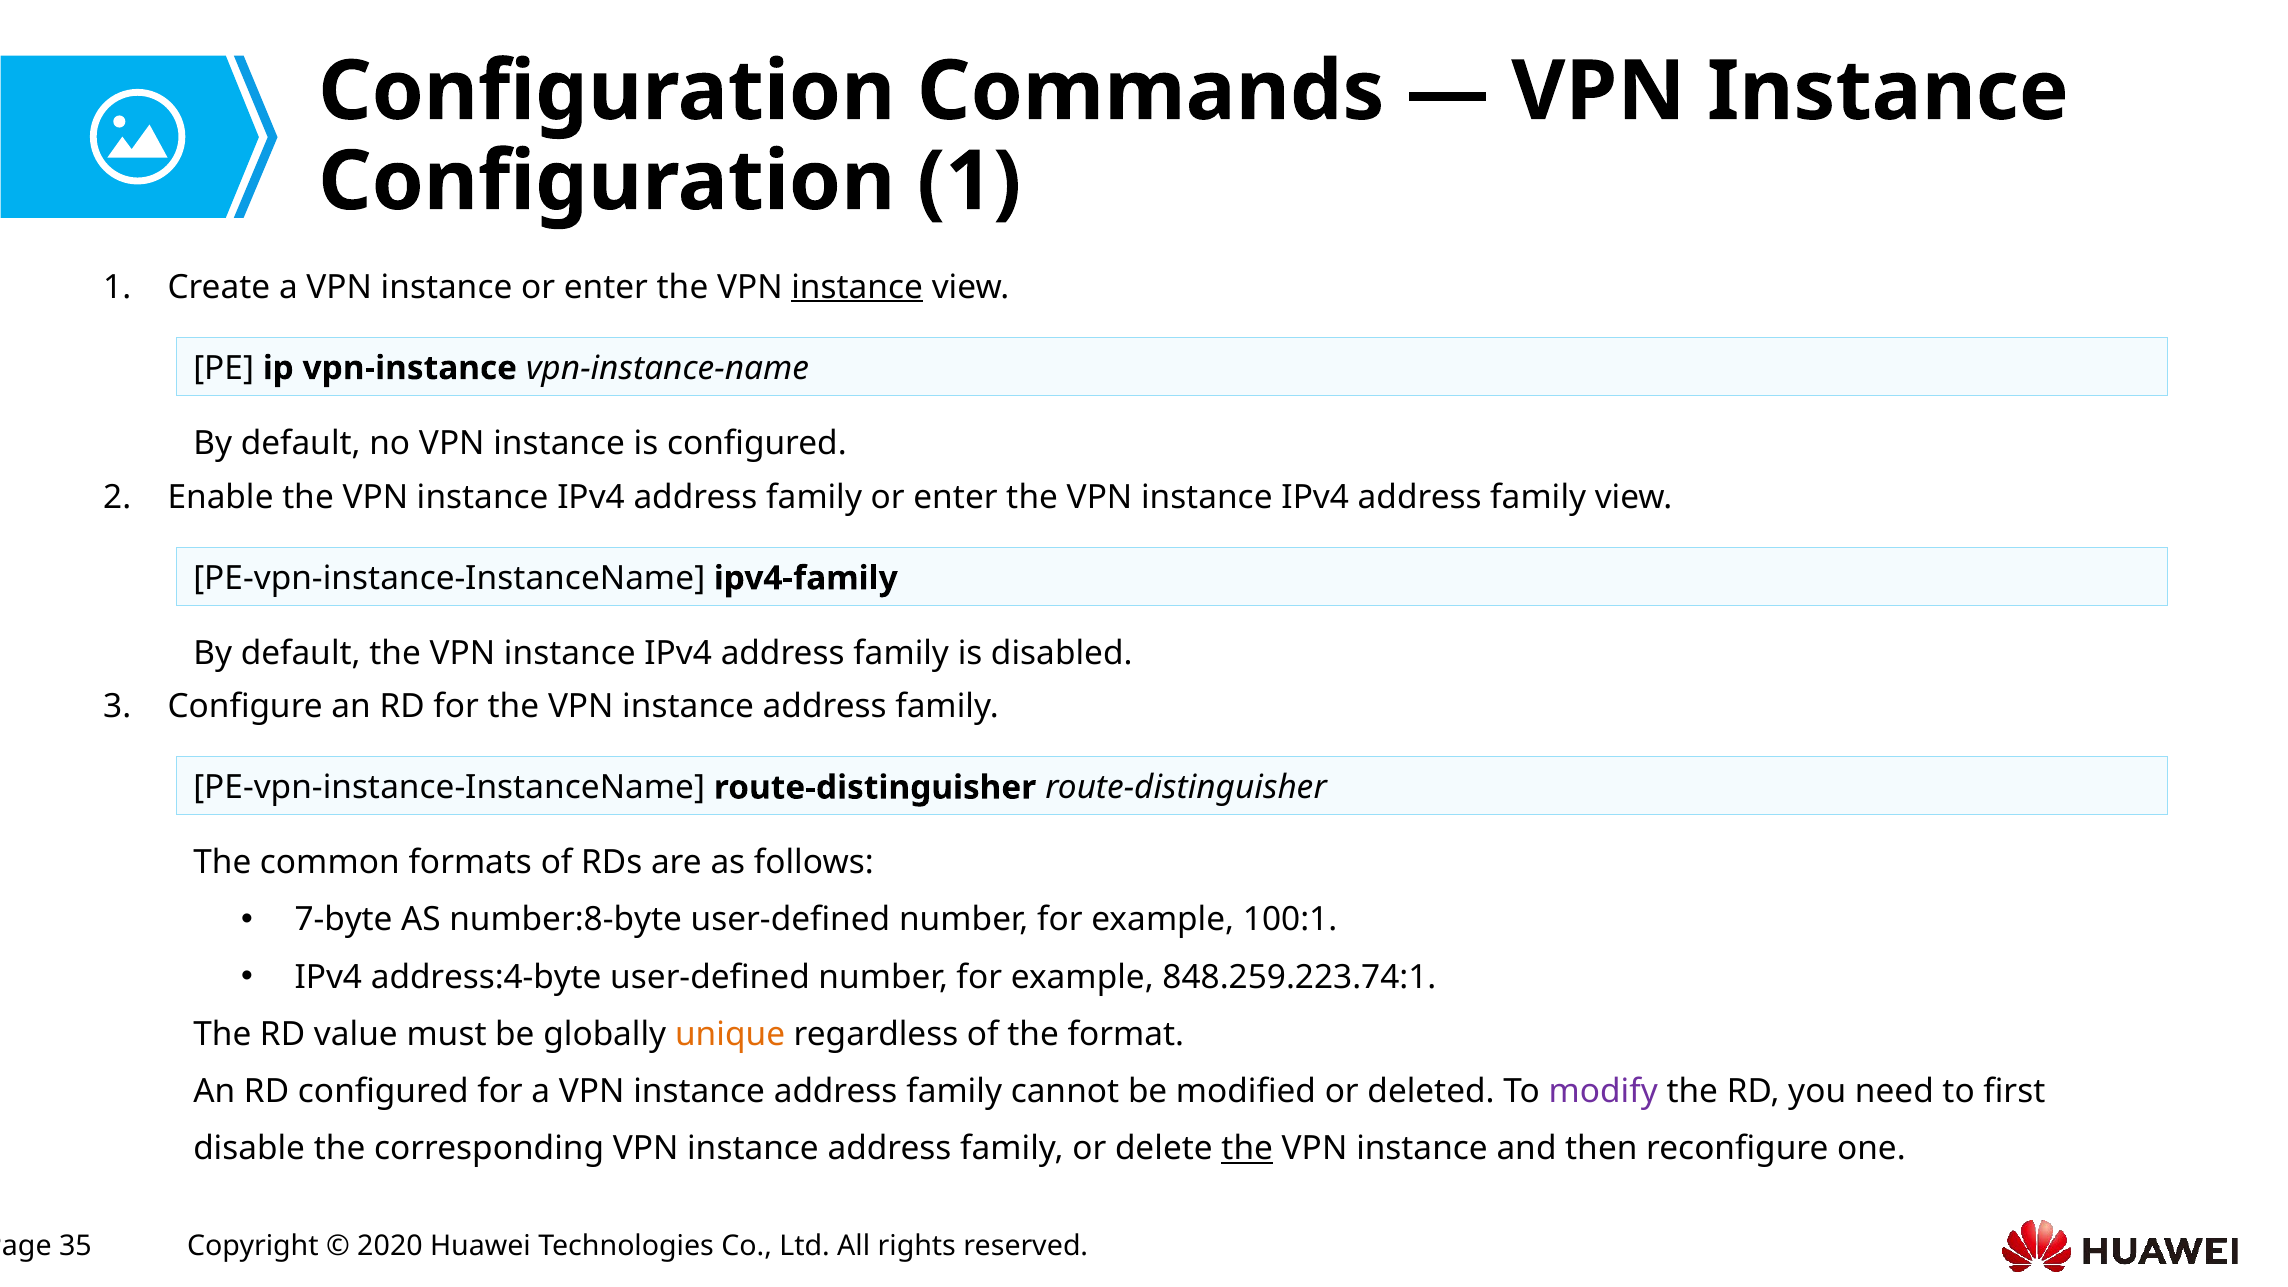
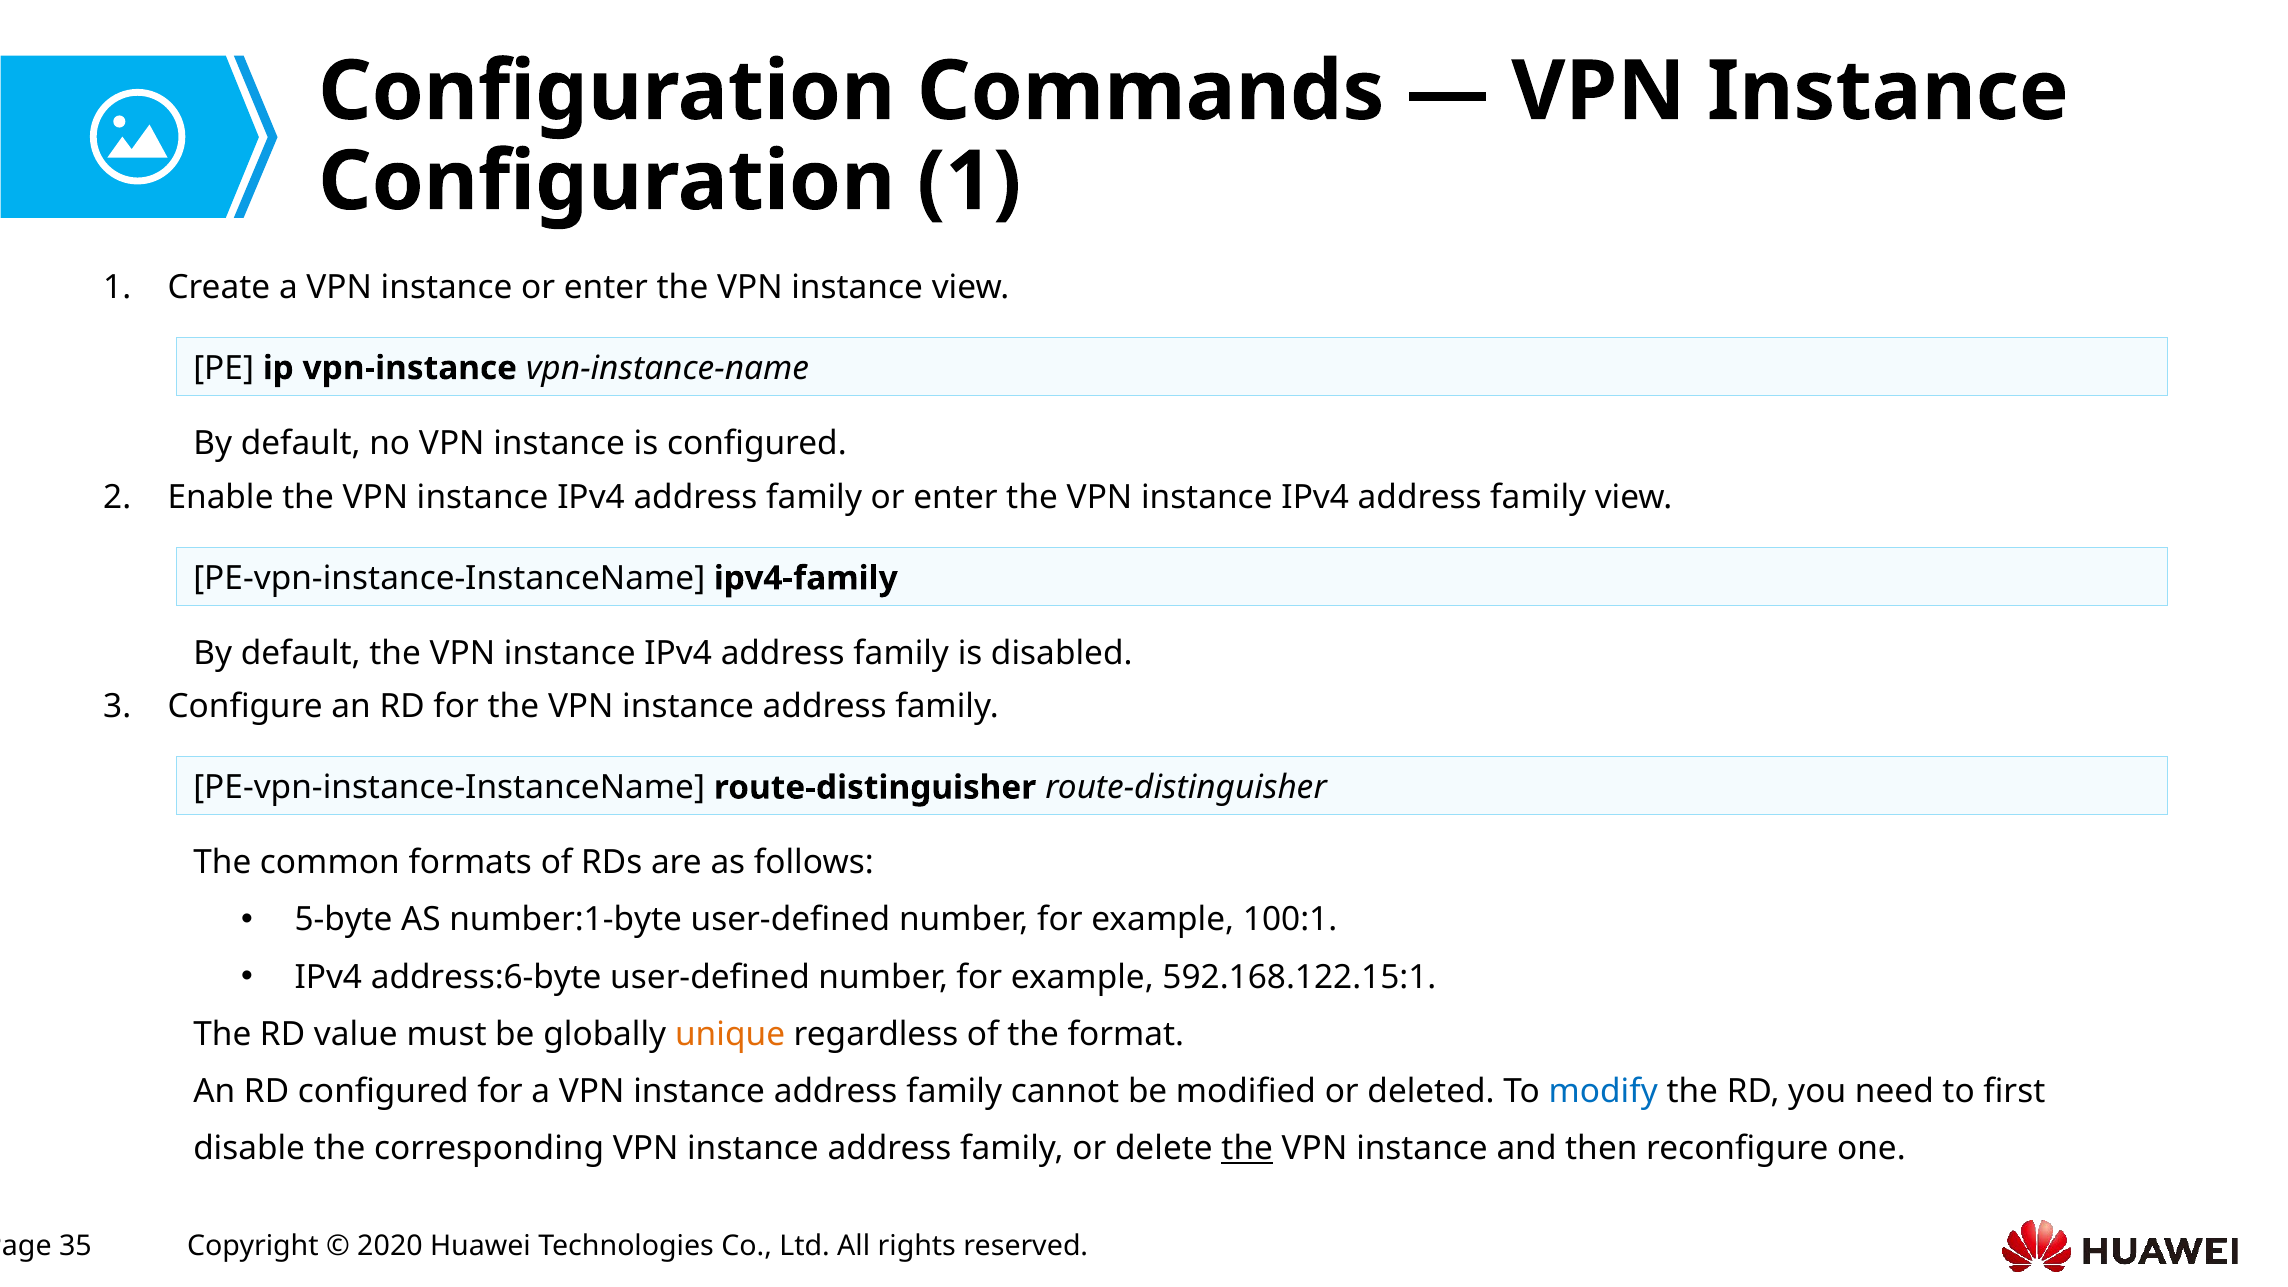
instance underline: present -> none (857, 287)
7-byte: 7-byte -> 5-byte (344, 920)
number:8-byte: number:8-byte -> number:1-byte (566, 920)
address:4-byte: address:4-byte -> address:6-byte (486, 977)
848.259.223.74:1: 848.259.223.74:1 -> 592.168.122.15:1 (1299, 977)
modify colour: purple -> blue (1603, 1092)
